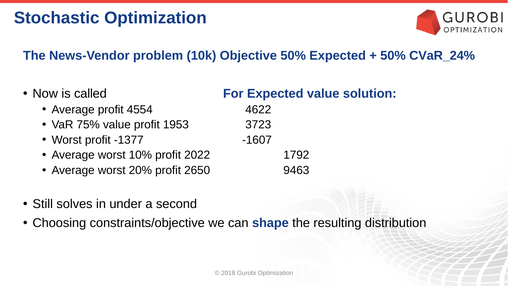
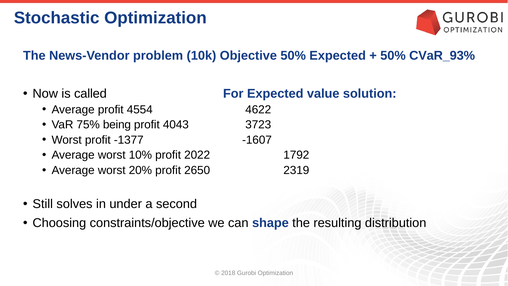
CVaR_24%: CVaR_24% -> CVaR_93% (442, 56)
75% value: value -> being (117, 125)
1953: 1953 -> 4043 (176, 125)
9463: 9463 -> 2319 (296, 170)
